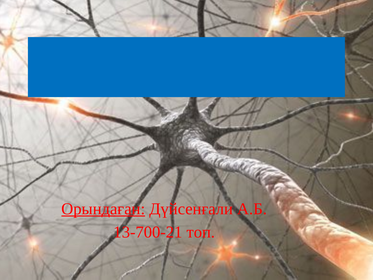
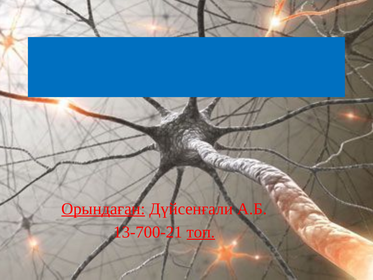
топ underline: none -> present (201, 232)
